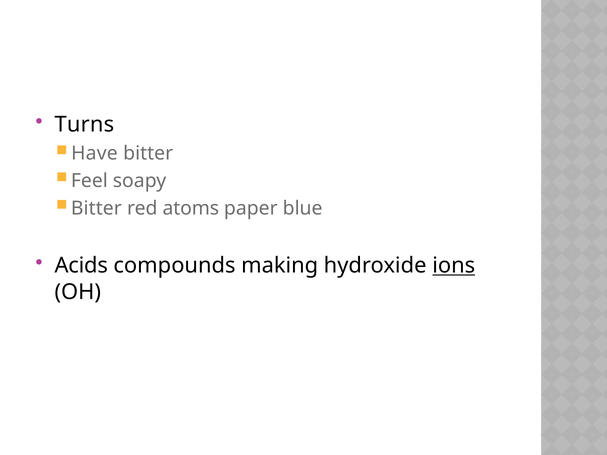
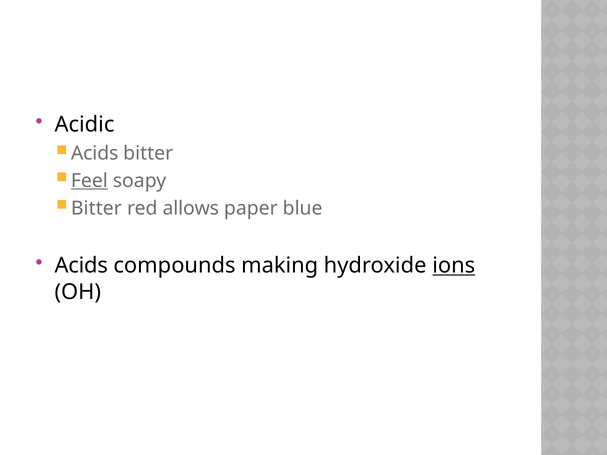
Turns: Turns -> Acidic (84, 125)
Have: Have -> Acids (95, 153)
Feel underline: none -> present (89, 181)
atoms: atoms -> allows (191, 208)
